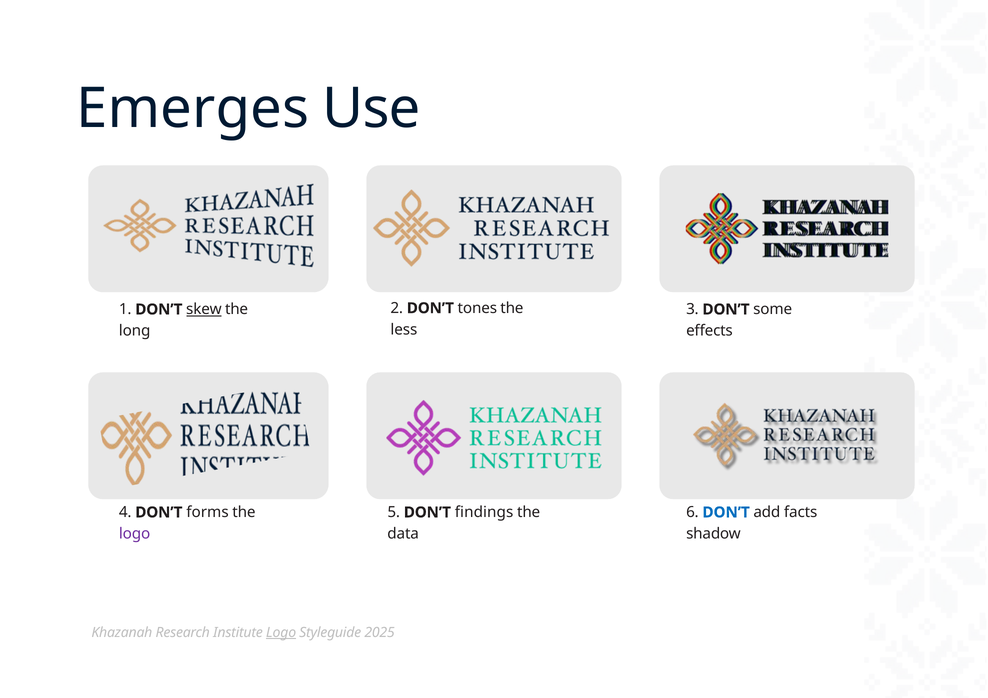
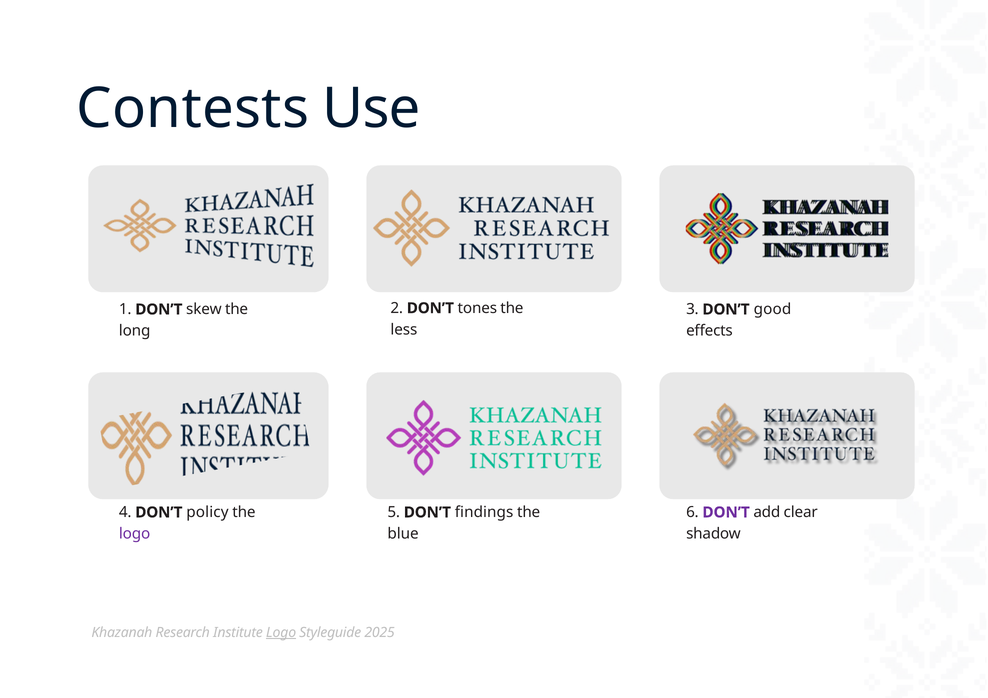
Emerges: Emerges -> Contests (193, 109)
skew underline: present -> none (204, 310)
some: some -> good (772, 310)
forms: forms -> policy (207, 512)
DON’T colour: blue -> purple (726, 512)
facts: facts -> clear (801, 512)
data: data -> blue (403, 534)
